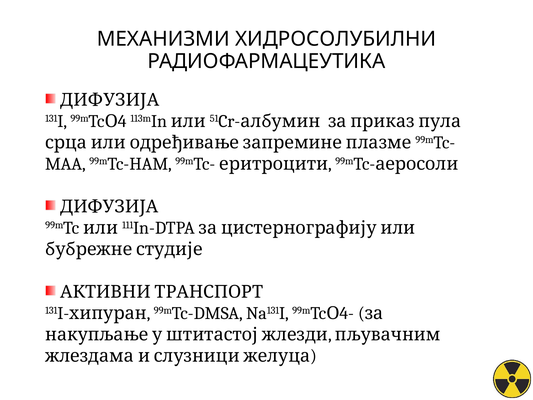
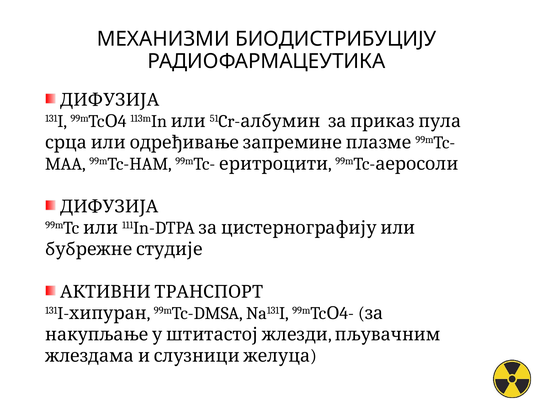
ХИДРОСОЛУБИЛНИ: ХИДРОСОЛУБИЛНИ -> БИОДИСТРИБУЦИЈУ (336, 39)
